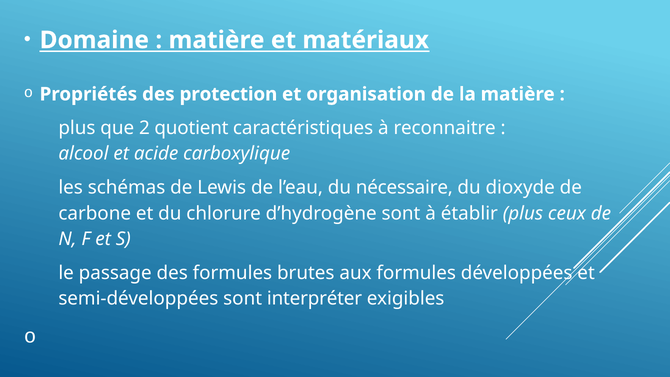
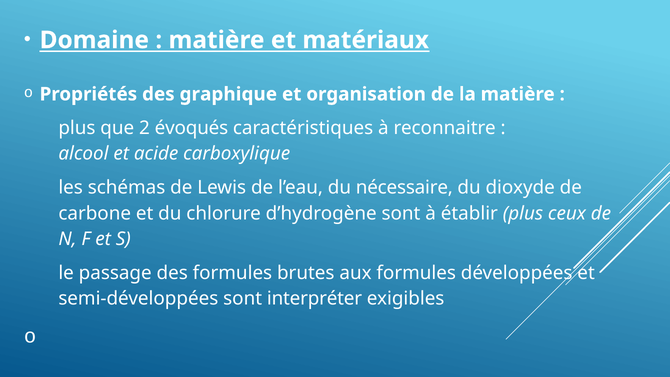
protection: protection -> graphique (228, 94)
quotient: quotient -> évoqués (191, 128)
